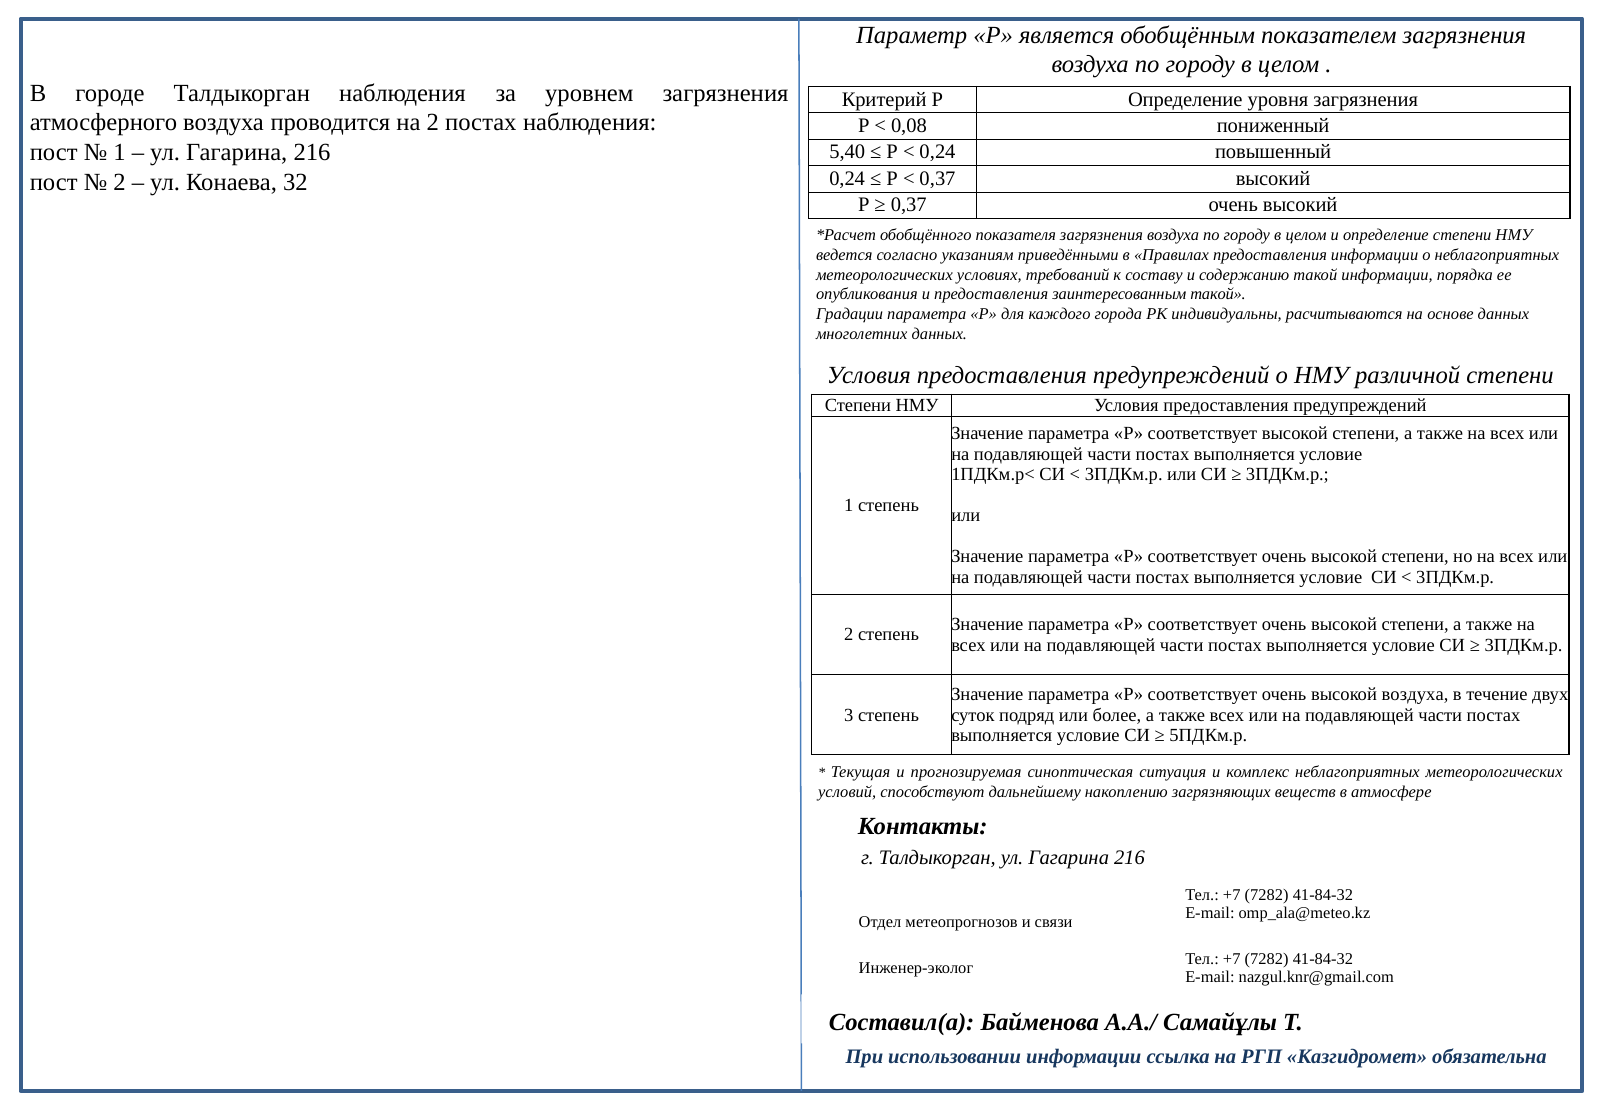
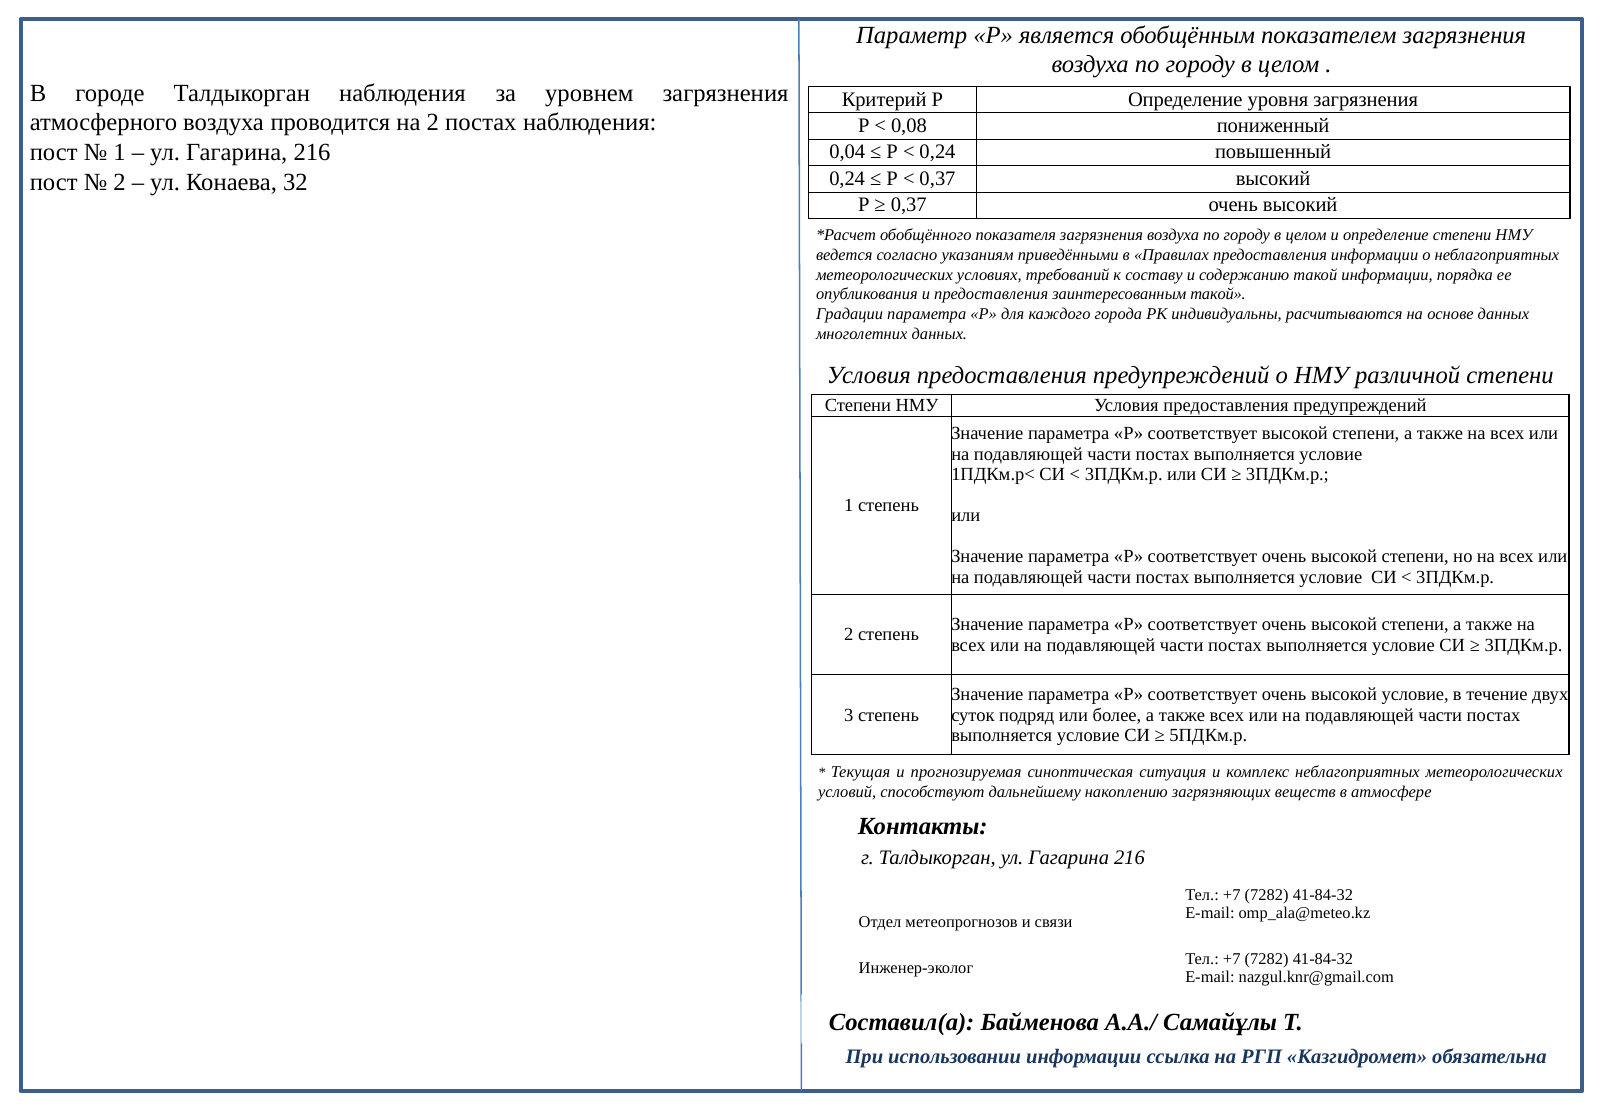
5,40: 5,40 -> 0,04 (847, 152)
высокой воздуха: воздуха -> условие (1415, 694)
